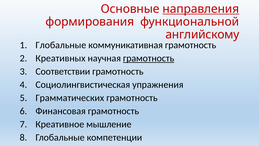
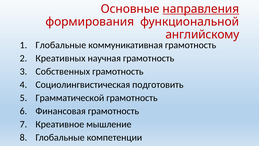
грамотность underline: present -> none (149, 58)
Соответствии: Соответствии -> Собственных (63, 71)
упражнения: упражнения -> подготовить (158, 85)
Грамматических: Грамматических -> Грамматической (70, 98)
